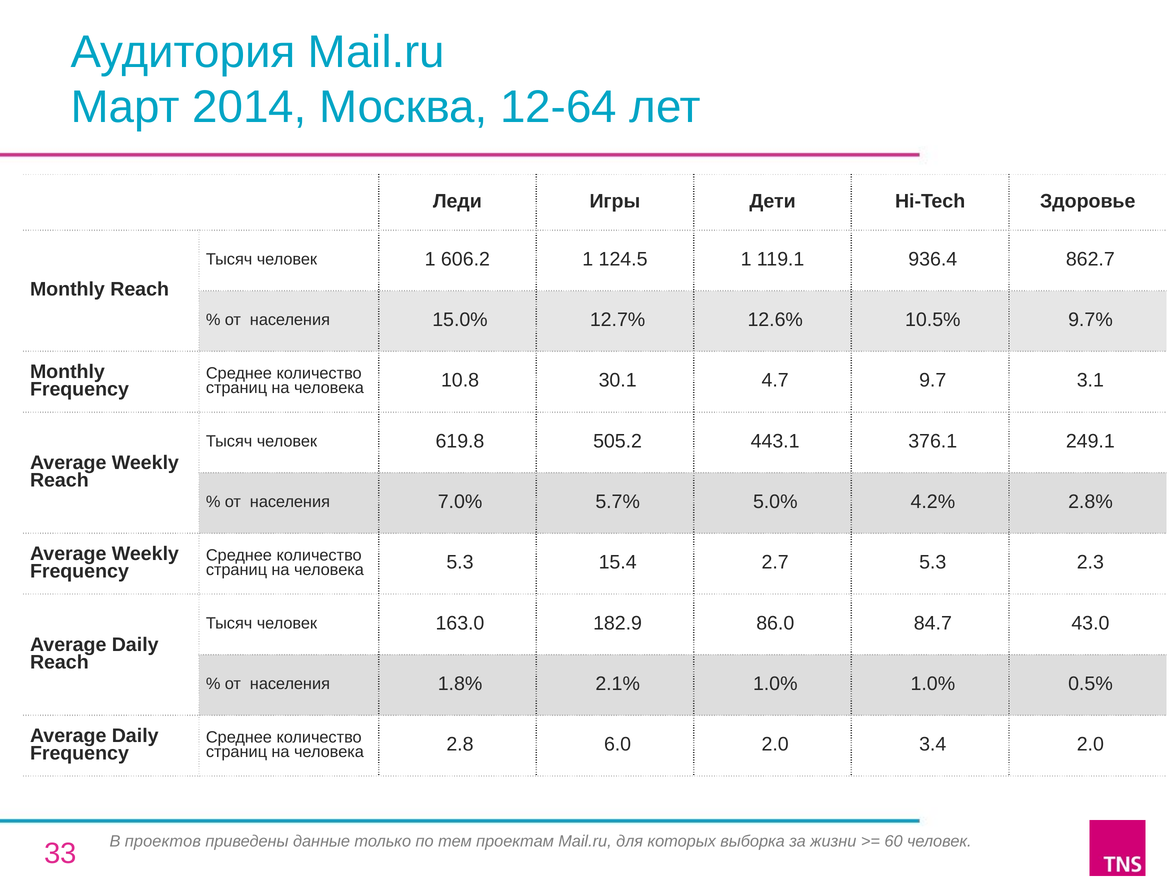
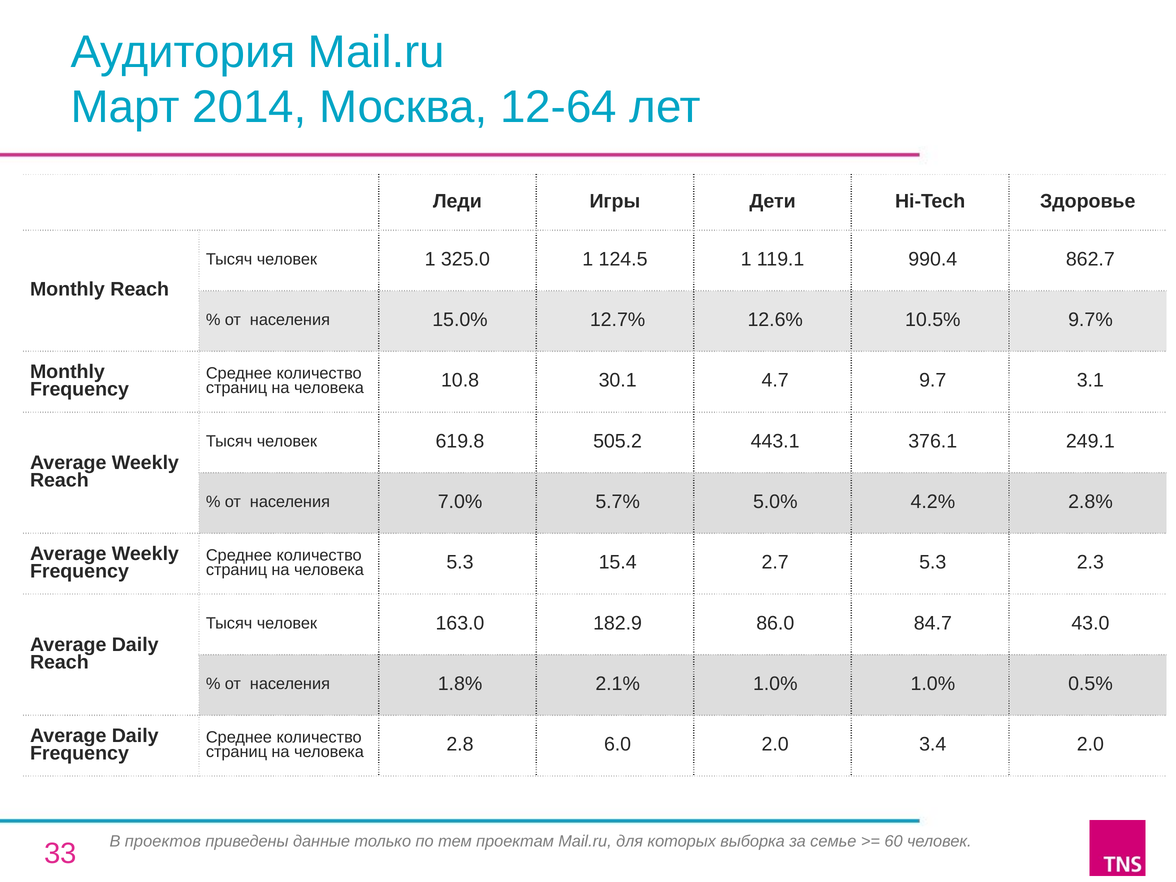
606.2: 606.2 -> 325.0 (465, 259)
936.4: 936.4 -> 990.4 (933, 259)
жизни: жизни -> семье (833, 842)
